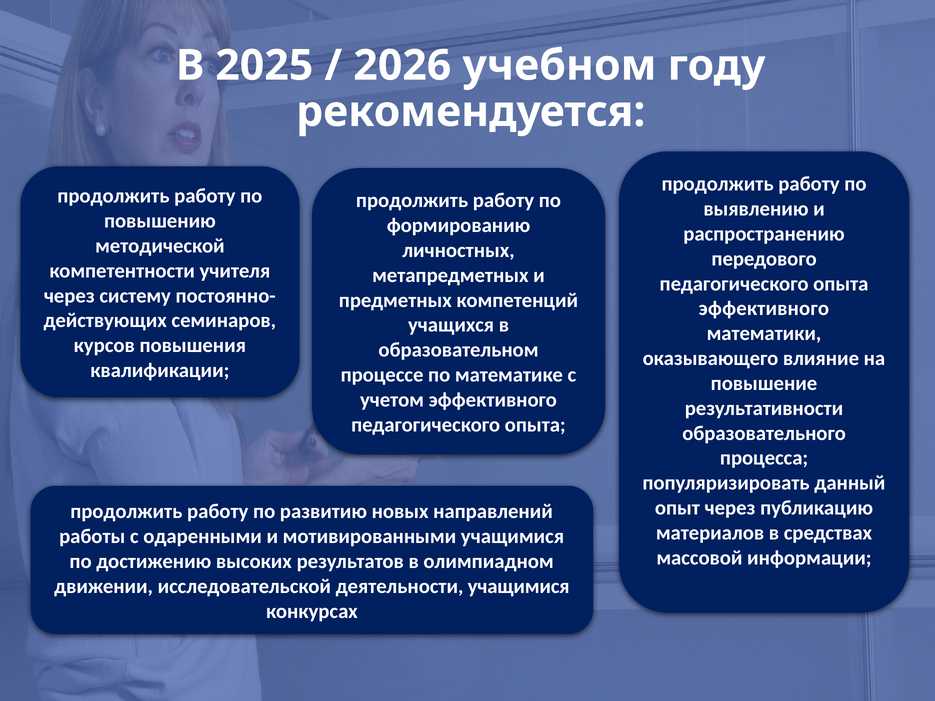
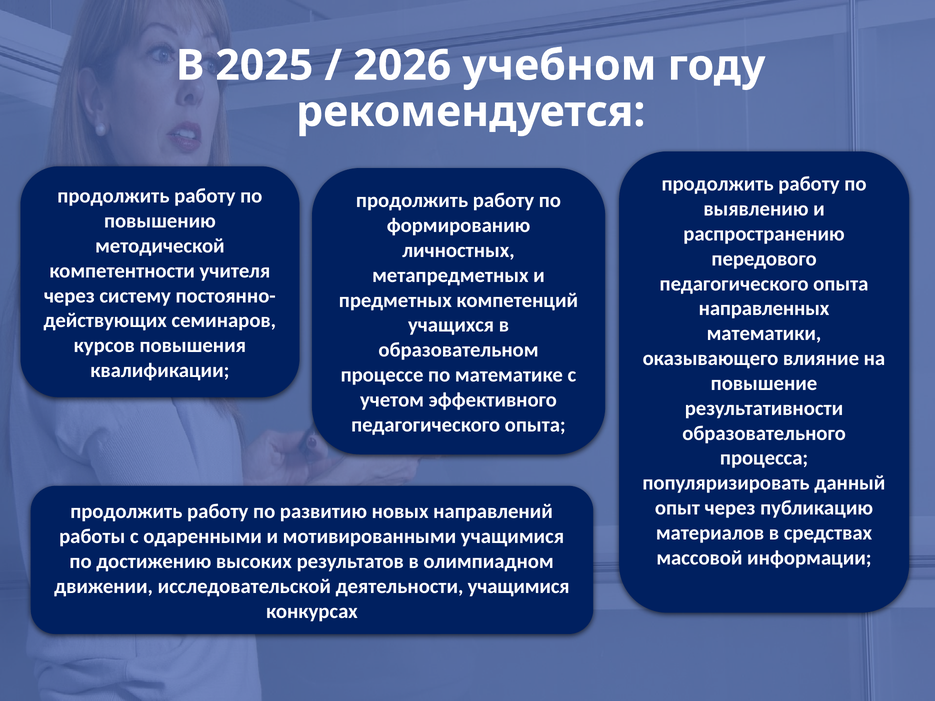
эффективного: эффективного -> направленных (764, 309)
